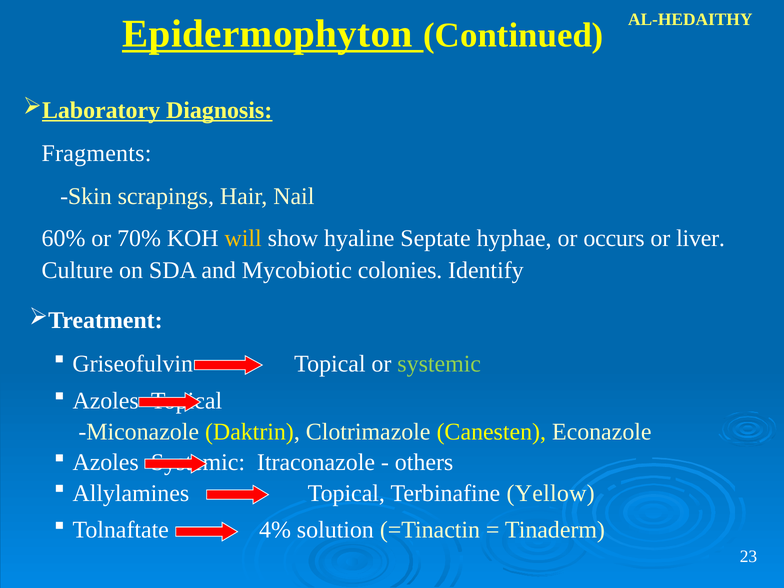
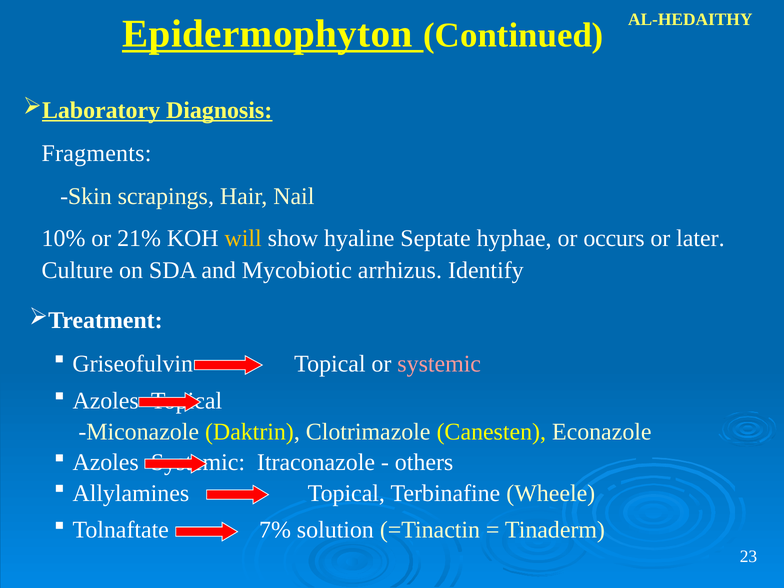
60%: 60% -> 10% (64, 238)
70%: 70% -> 21% (139, 238)
liver: liver -> later (700, 238)
colonies: colonies -> arrhizus (400, 270)
systemic colour: light green -> pink (439, 364)
Yellow: Yellow -> Wheele (551, 493)
4%: 4% -> 7% (275, 530)
